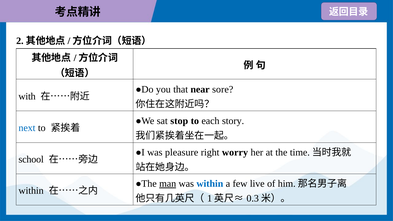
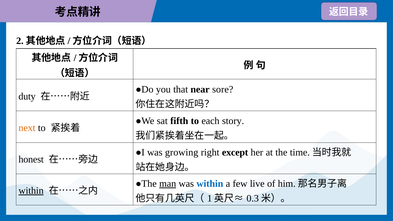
with: with -> duty (27, 96)
stop: stop -> fifth (179, 121)
next colour: blue -> orange (27, 128)
pleasure: pleasure -> growing (182, 152)
worry: worry -> except (235, 152)
school: school -> honest (31, 159)
within underline: none -> present (31, 191)
